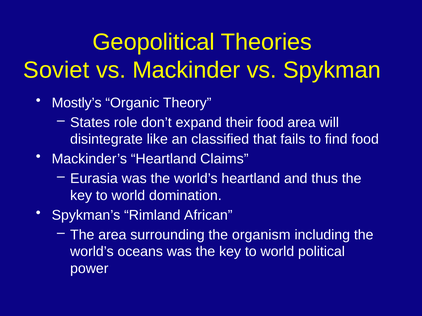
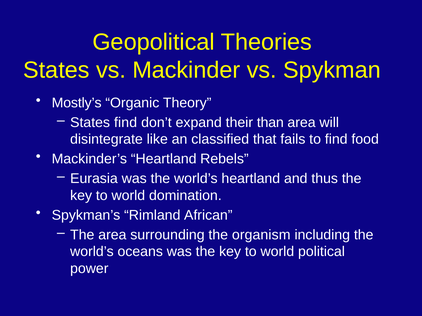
Soviet: Soviet -> States (56, 70)
States role: role -> find (126, 123)
their food: food -> than (270, 123)
Claims: Claims -> Rebels (224, 159)
